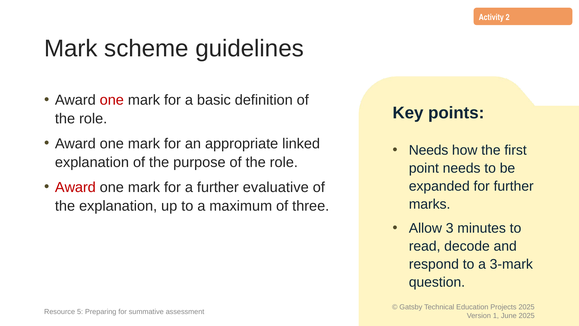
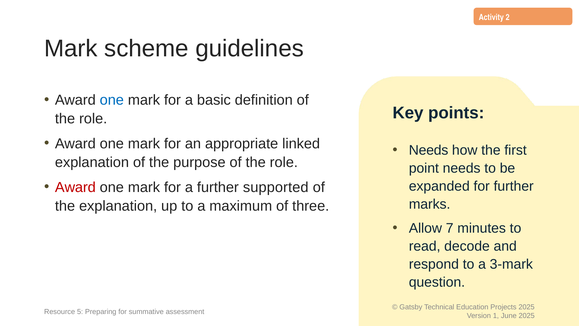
one colour: red -> blue (112, 100)
evaluative: evaluative -> supported (276, 187)
3: 3 -> 7 (450, 228)
